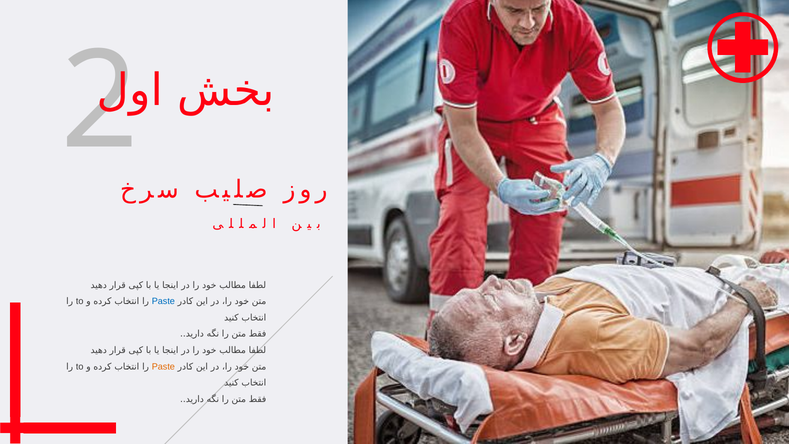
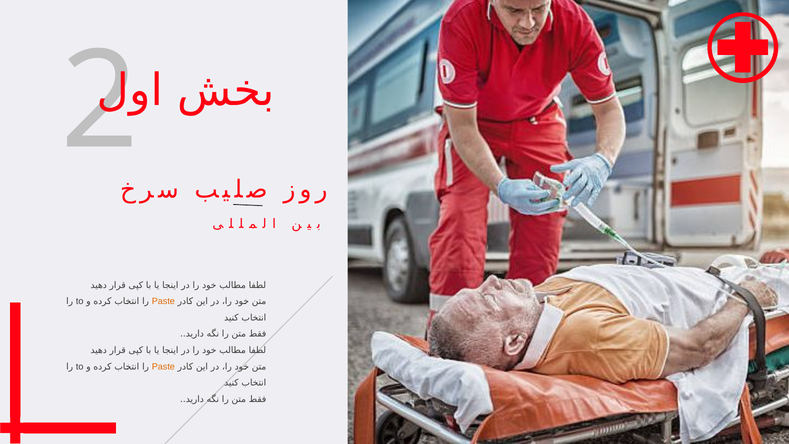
Paste colour: blue -> orange (163, 301)
